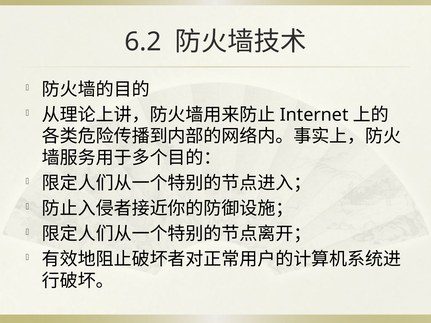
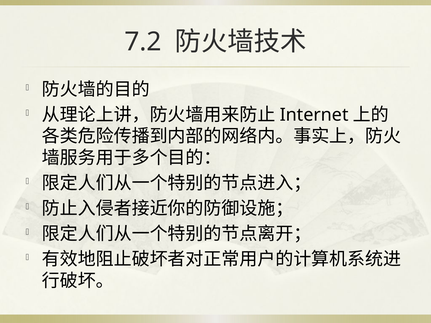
6.2: 6.2 -> 7.2 (143, 42)
